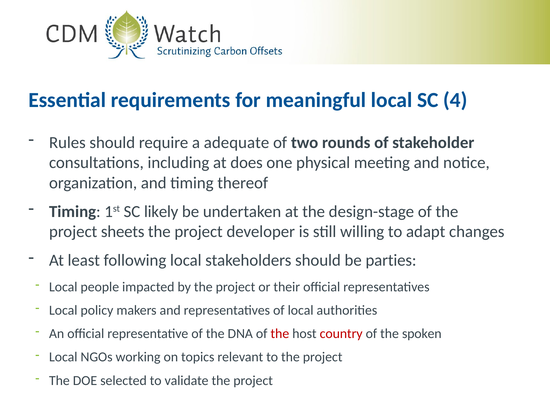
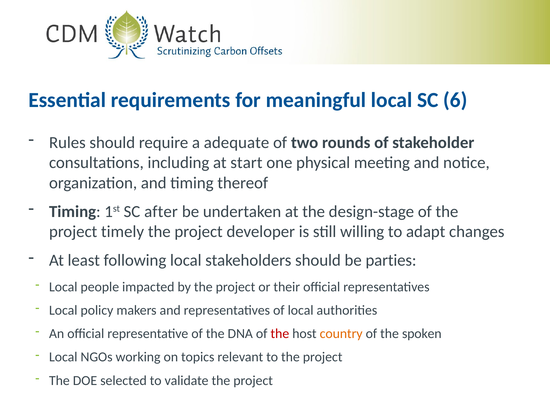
4: 4 -> 6 (455, 100)
does: does -> start (246, 163)
likely: likely -> after (161, 211)
sheets: sheets -> timely (123, 231)
country colour: red -> orange (341, 333)
